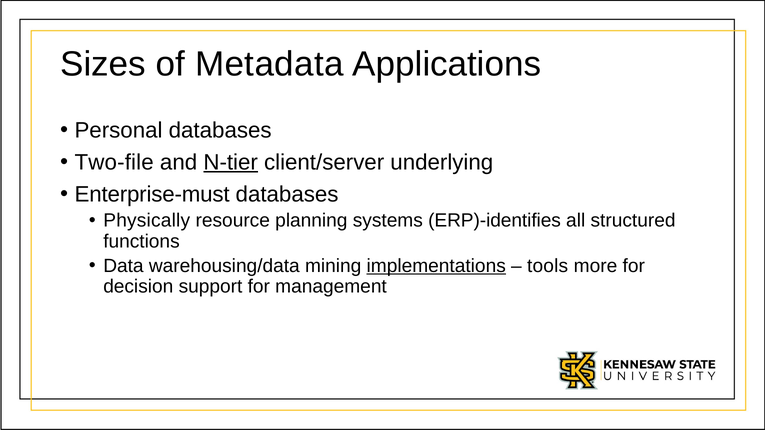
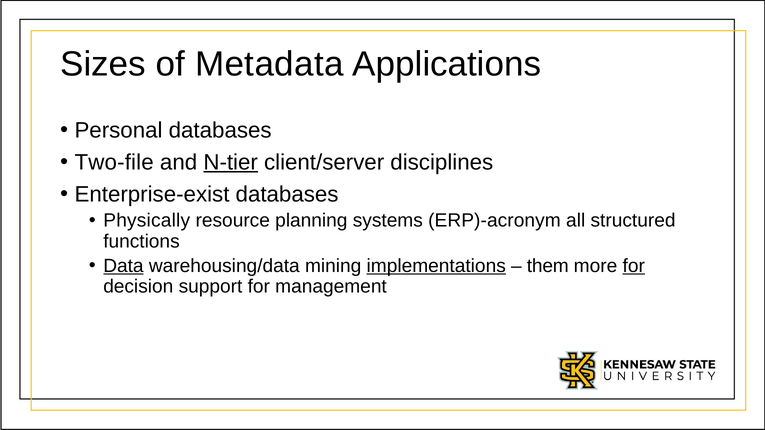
underlying: underlying -> disciplines (442, 162)
Enterprise-must: Enterprise-must -> Enterprise-exist (152, 194)
ERP)-identifies: ERP)-identifies -> ERP)-acronym (494, 221)
Data underline: none -> present (123, 266)
tools: tools -> them (548, 266)
for underline: none -> present (634, 266)
